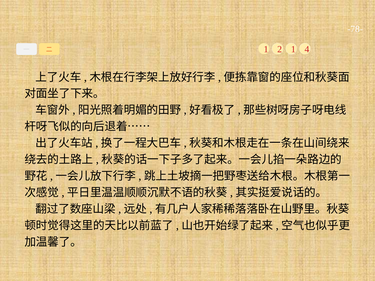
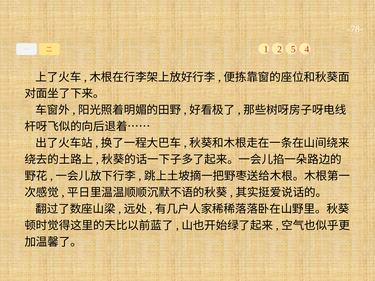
2 1: 1 -> 5 (293, 49)
